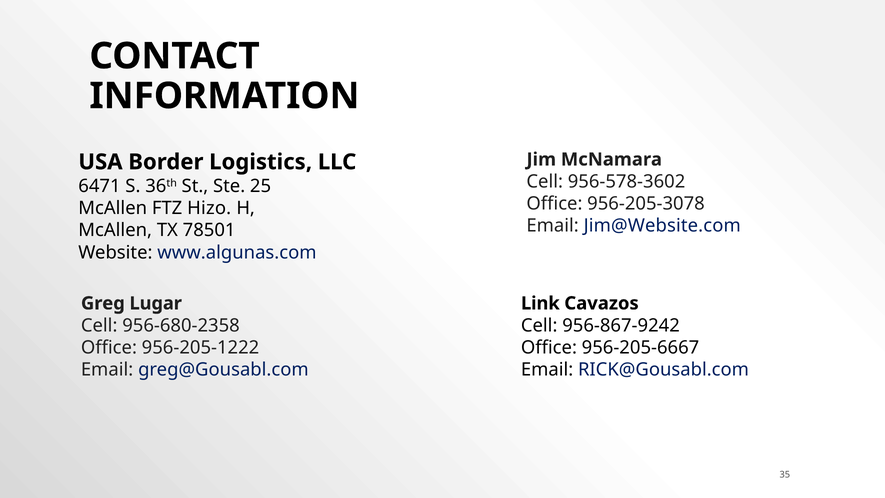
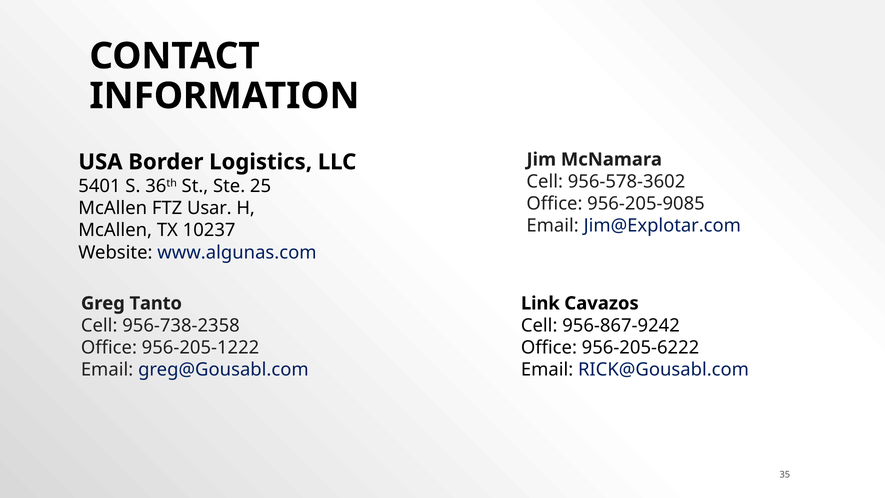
6471: 6471 -> 5401 (99, 186)
956-205-3078: 956-205-3078 -> 956-205-9085 (646, 204)
Hizo: Hizo -> Usar (209, 208)
Jim@Website.com: Jim@Website.com -> Jim@Explotar.com (662, 226)
78501: 78501 -> 10237 (209, 230)
Lugar: Lugar -> Tanto (156, 303)
956-680-2358: 956-680-2358 -> 956-738-2358 (181, 325)
956-205-6667: 956-205-6667 -> 956-205-6222 (640, 347)
